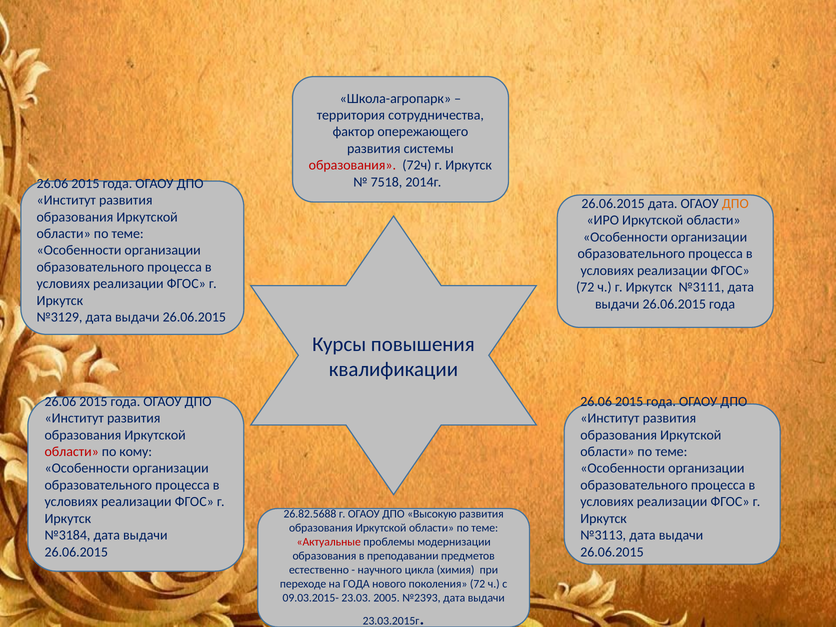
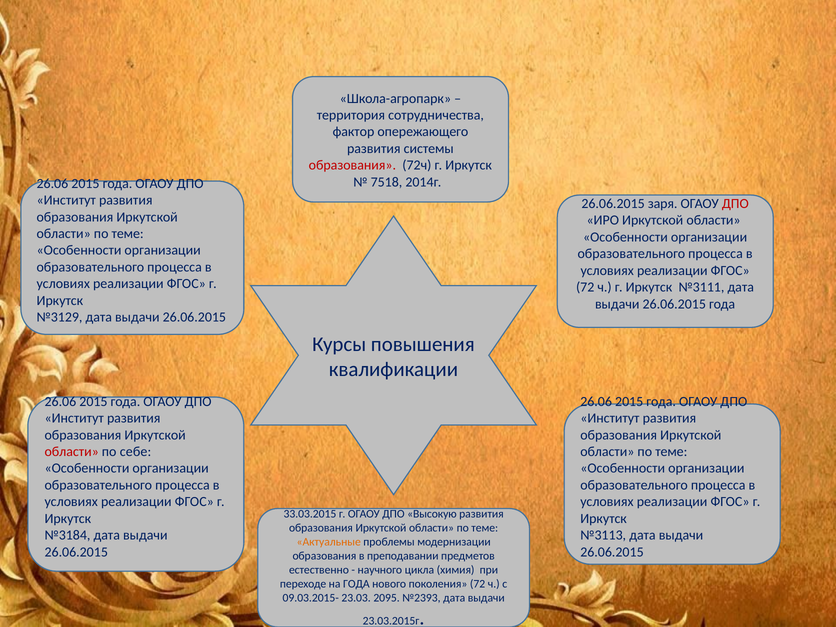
26.06.2015 дата: дата -> заря (663, 204)
ДПО colour: orange -> red (735, 204)
кому: кому -> себе (136, 452)
26.82.5688: 26.82.5688 -> 33.03.2015 (310, 514)
Актуальные colour: red -> orange (329, 542)
2005: 2005 -> 2095 (387, 598)
